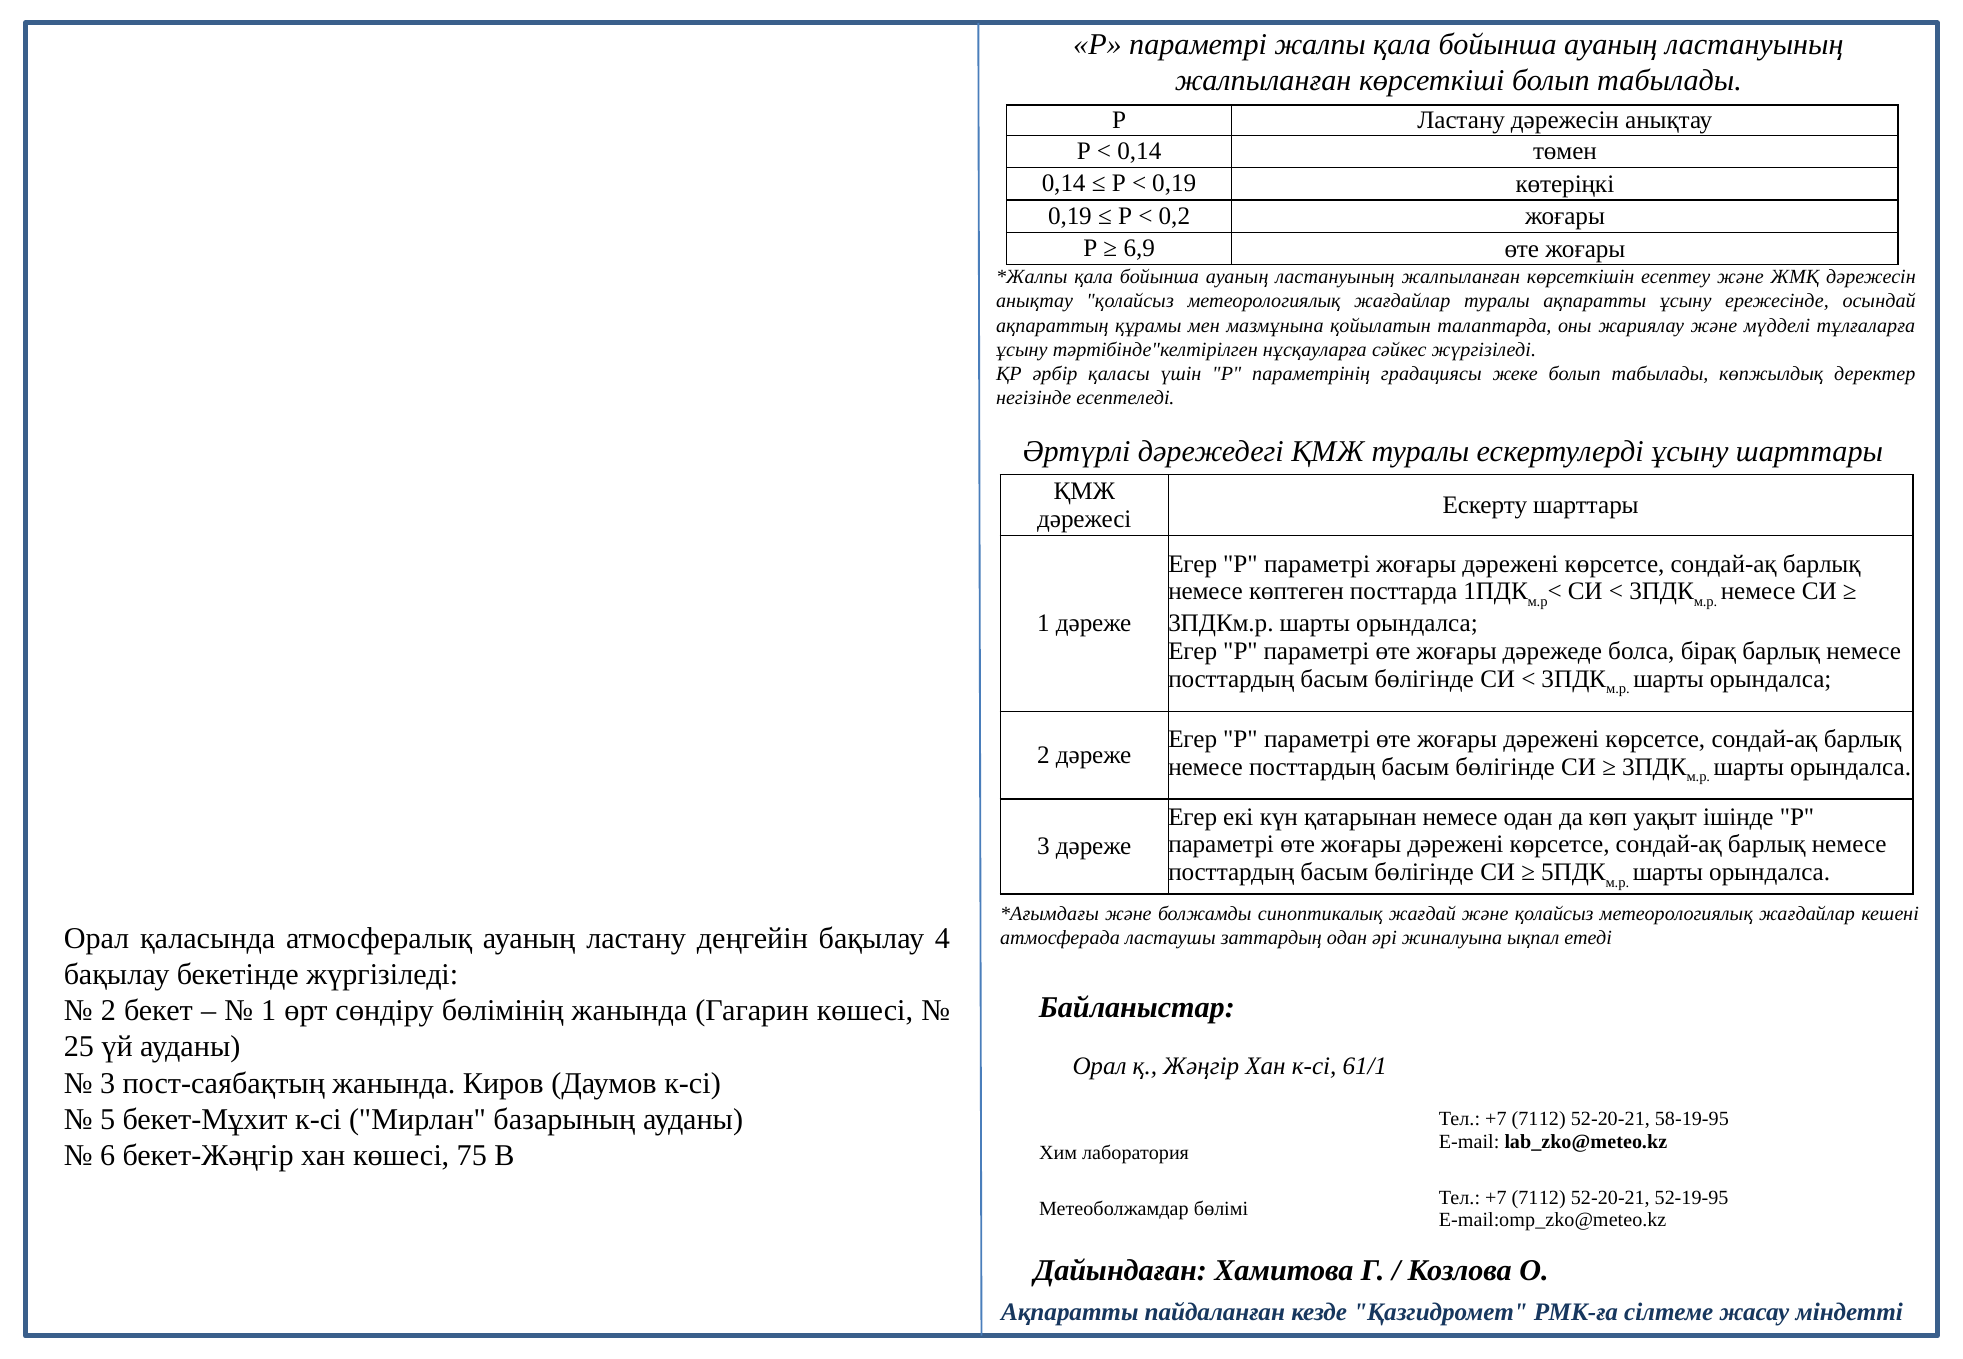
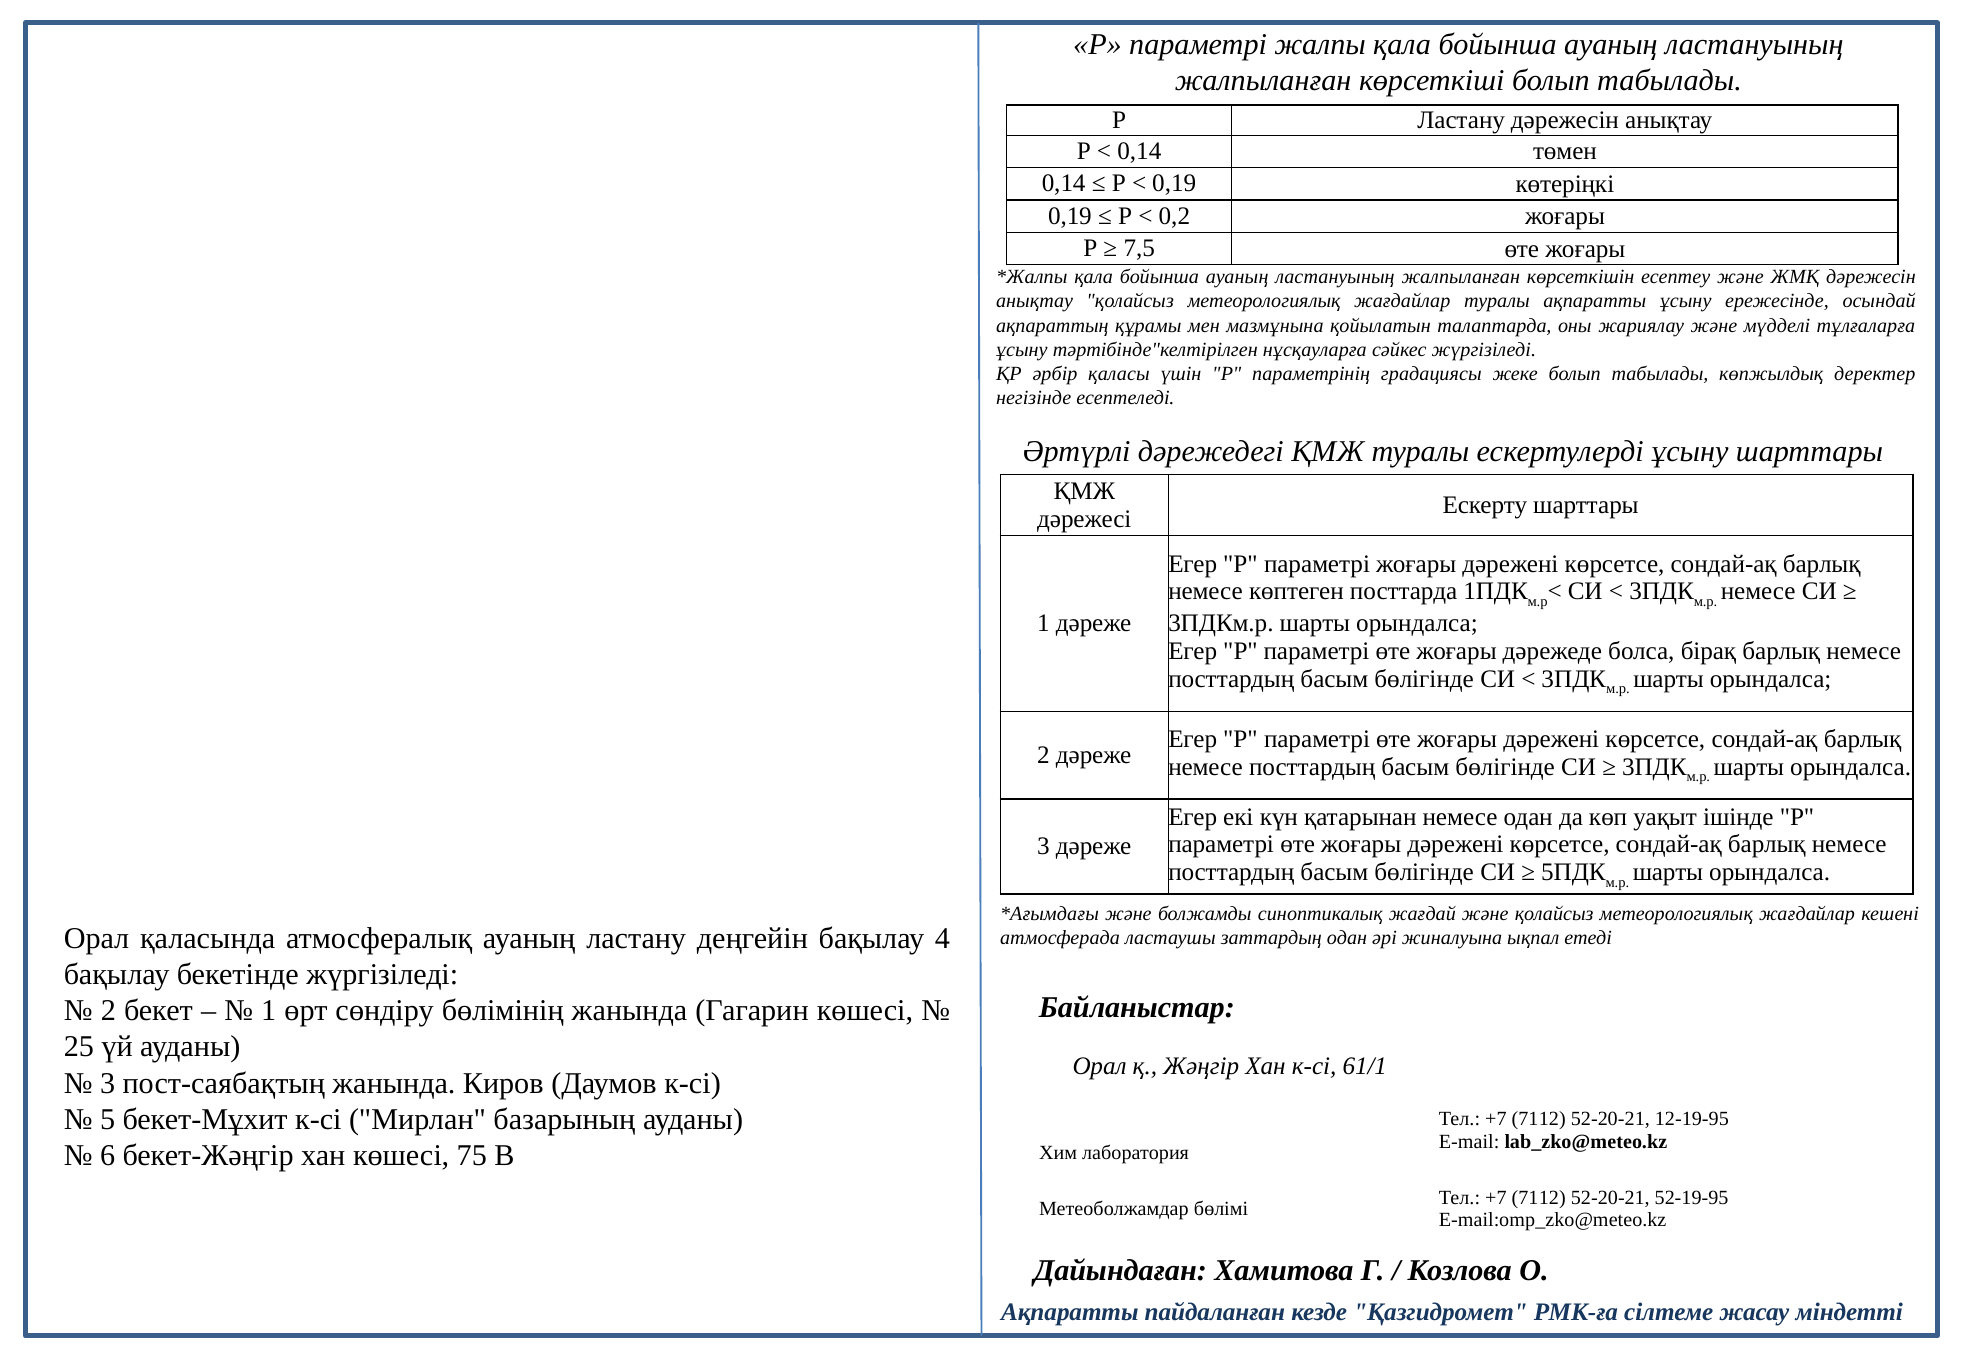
6,9: 6,9 -> 7,5 (1139, 248)
58-19-95: 58-19-95 -> 12-19-95 (1692, 1119)
